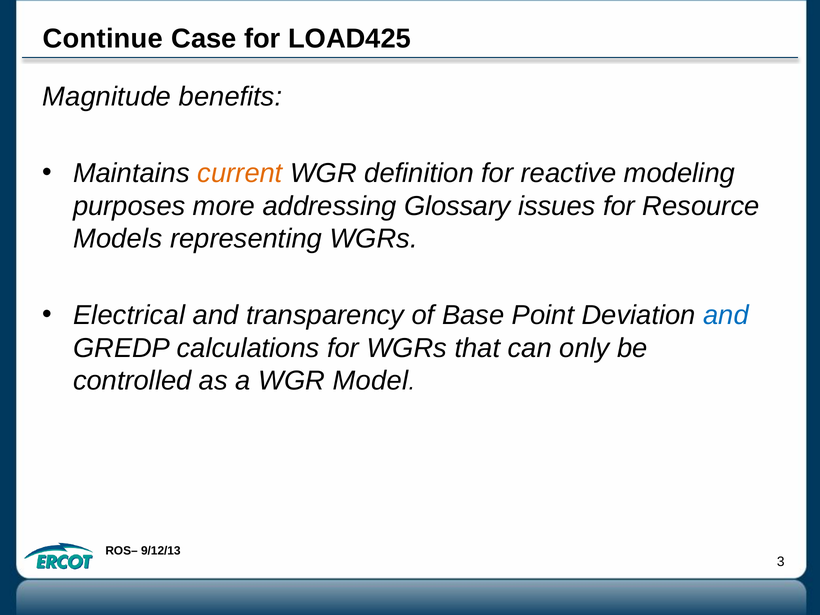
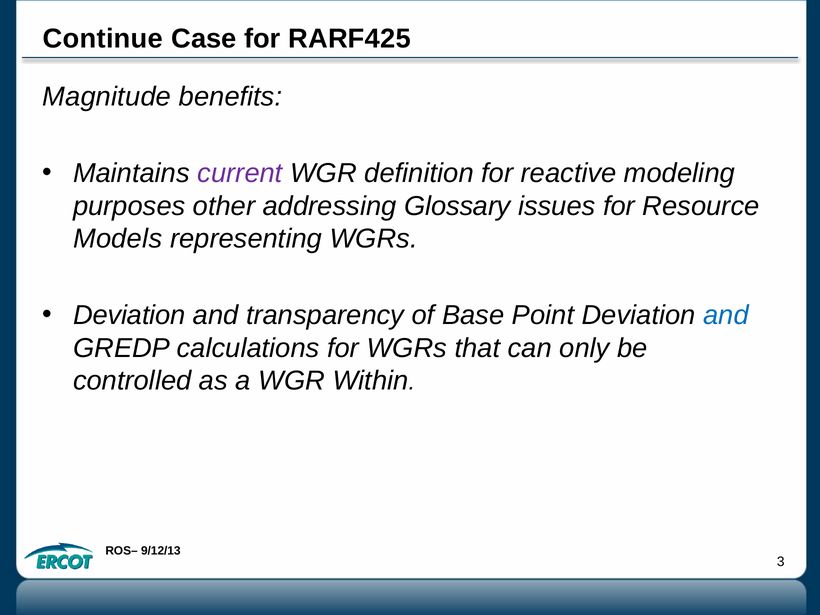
LOAD425: LOAD425 -> RARF425 (349, 39)
current colour: orange -> purple (240, 173)
more: more -> other (224, 206)
Electrical: Electrical -> Deviation (129, 315)
Model: Model -> Within (371, 381)
